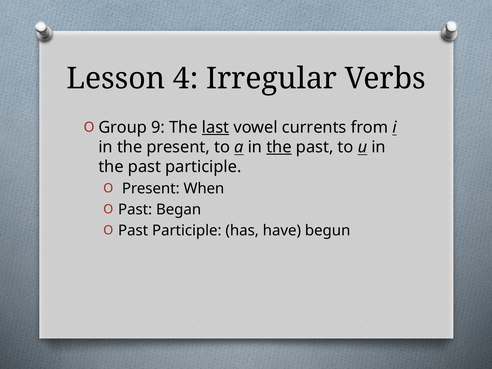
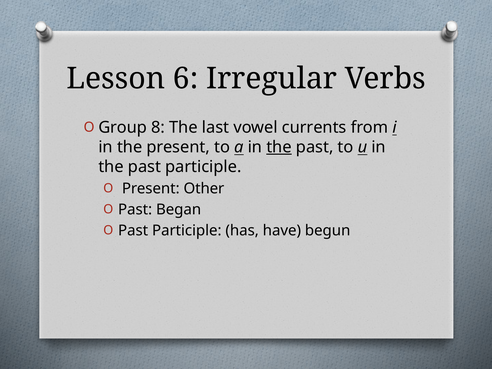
4: 4 -> 6 (186, 78)
9: 9 -> 8 (158, 127)
last underline: present -> none (216, 127)
When: When -> Other (204, 189)
